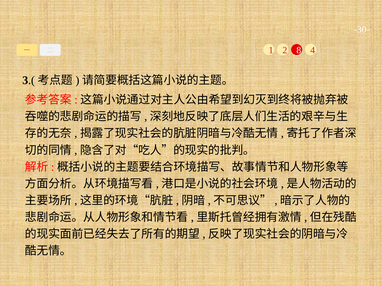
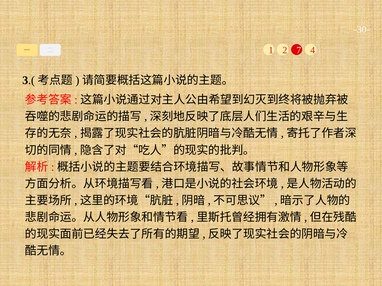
8: 8 -> 7 (299, 50)
